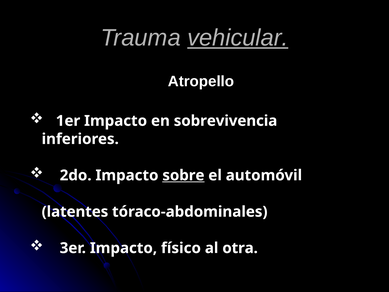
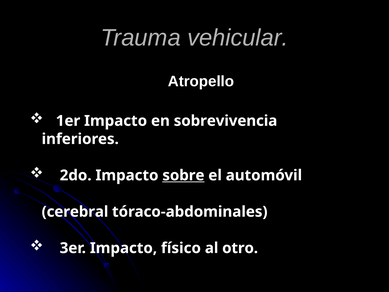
vehicular underline: present -> none (238, 38)
latentes: latentes -> cerebral (75, 212)
otra: otra -> otro (240, 248)
